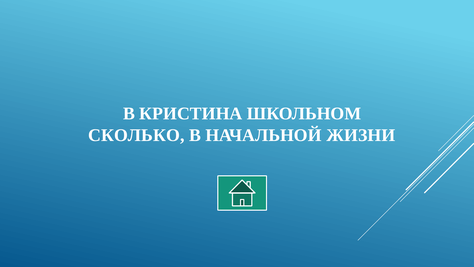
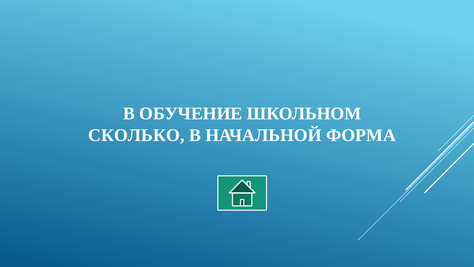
КРИСТИНА: КРИСТИНА -> ОБУЧЕНИЕ (191, 114)
ЖИЗНИ: ЖИЗНИ -> ФОРМА (361, 135)
